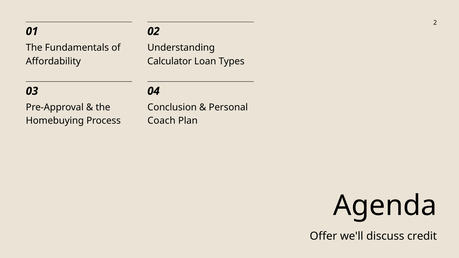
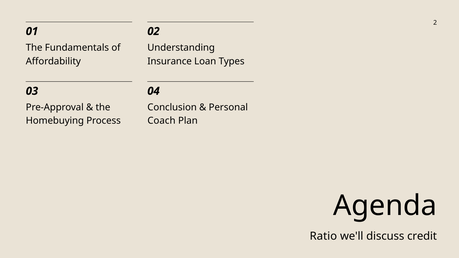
Calculator: Calculator -> Insurance (170, 61)
Offer: Offer -> Ratio (323, 236)
